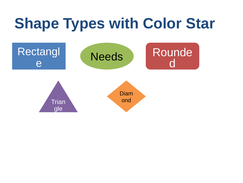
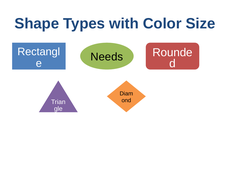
Star: Star -> Size (201, 24)
